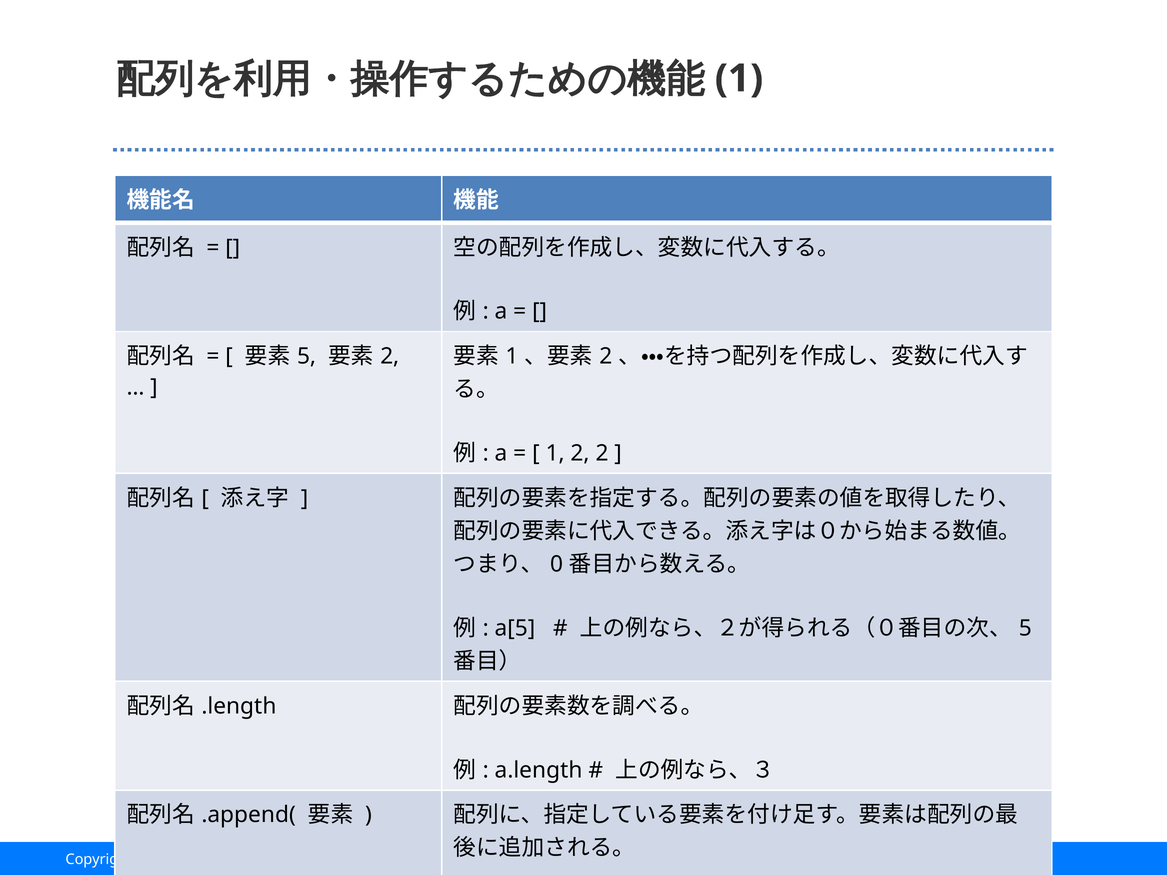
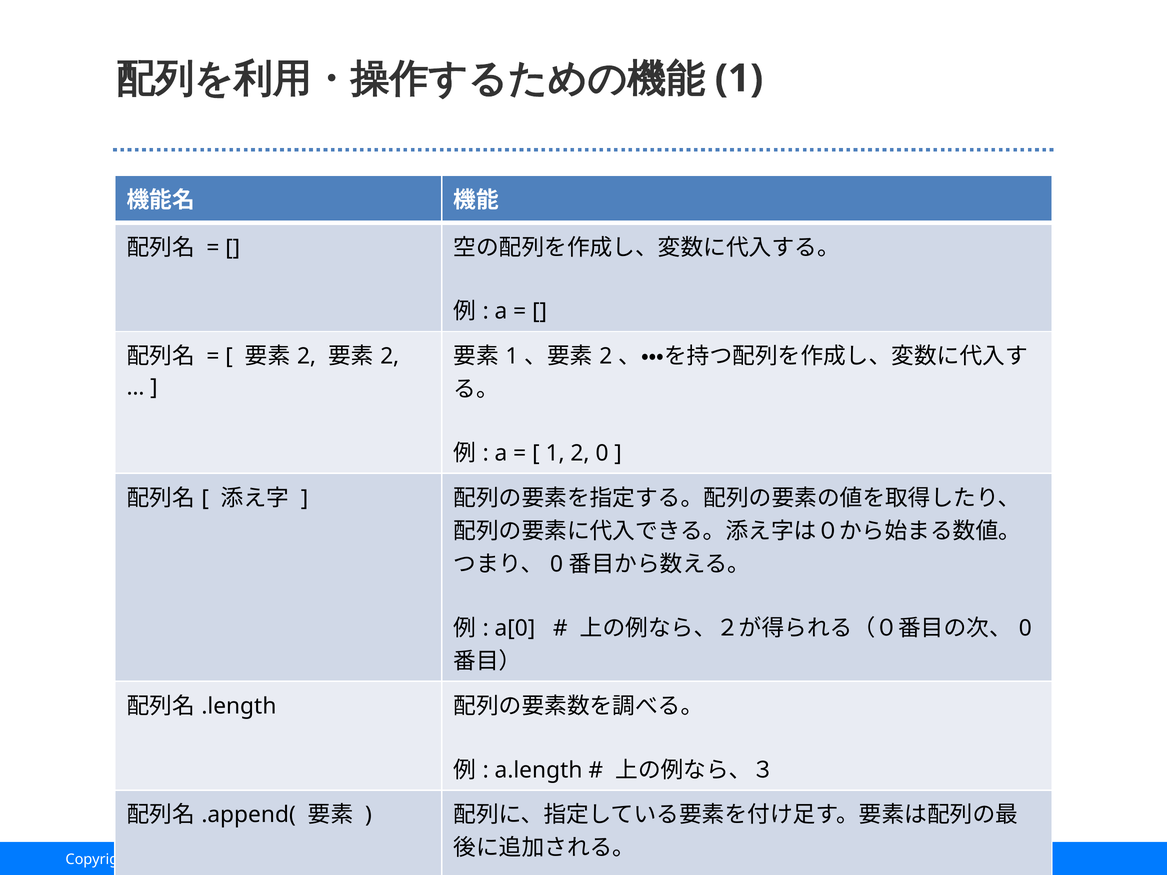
5: 5 -> 2 (307, 356)
2 2: 2 -> 0 (602, 453)
a[5: a[5 -> a[0 (515, 628)
5: 5 -> 0 (1025, 628)
